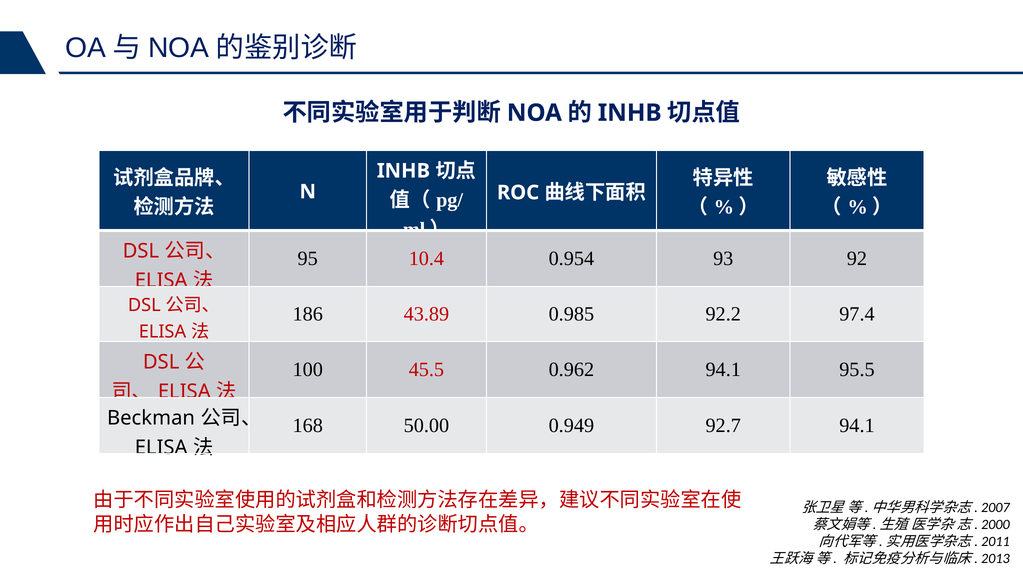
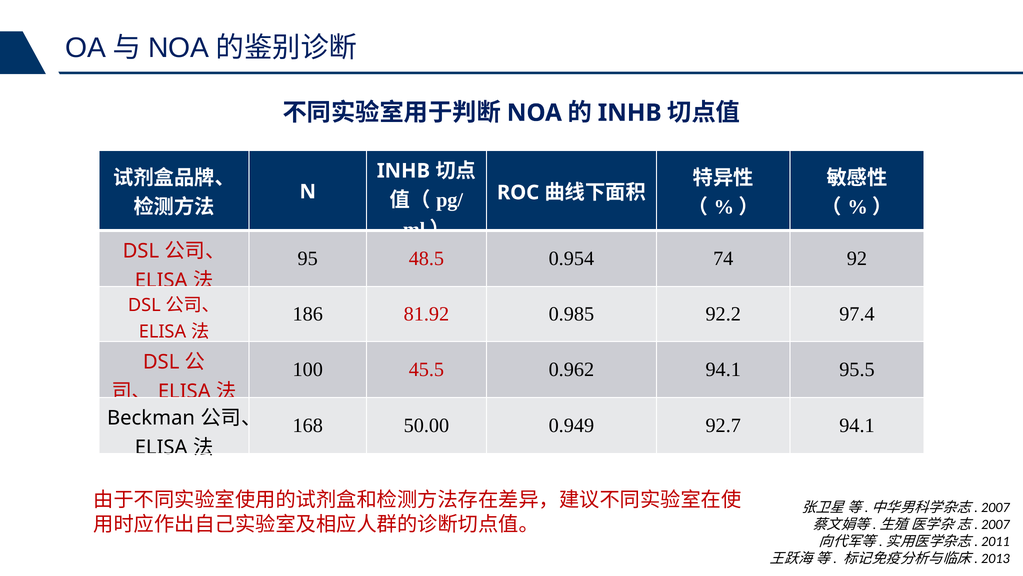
10.4: 10.4 -> 48.5 (426, 258)
93: 93 -> 74 (723, 258)
43.89: 43.89 -> 81.92 (426, 314)
2000: 2000 -> 2007 (995, 524)
